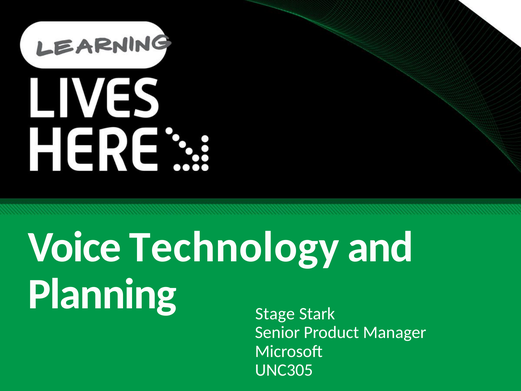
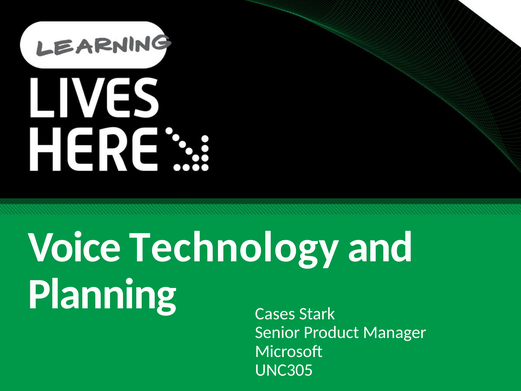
Stage: Stage -> Cases (275, 314)
